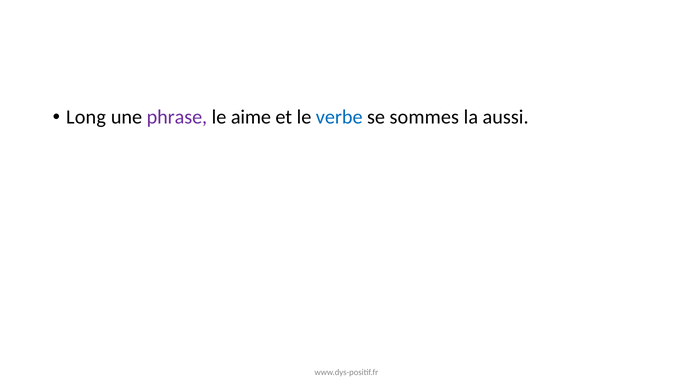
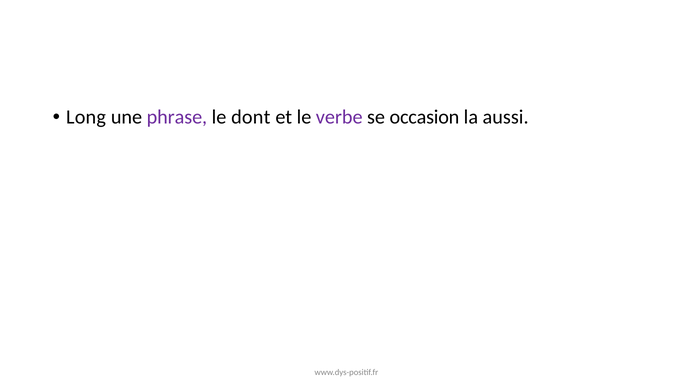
aime: aime -> dont (251, 117)
verbe colour: blue -> purple (339, 117)
sommes: sommes -> occasion (424, 117)
